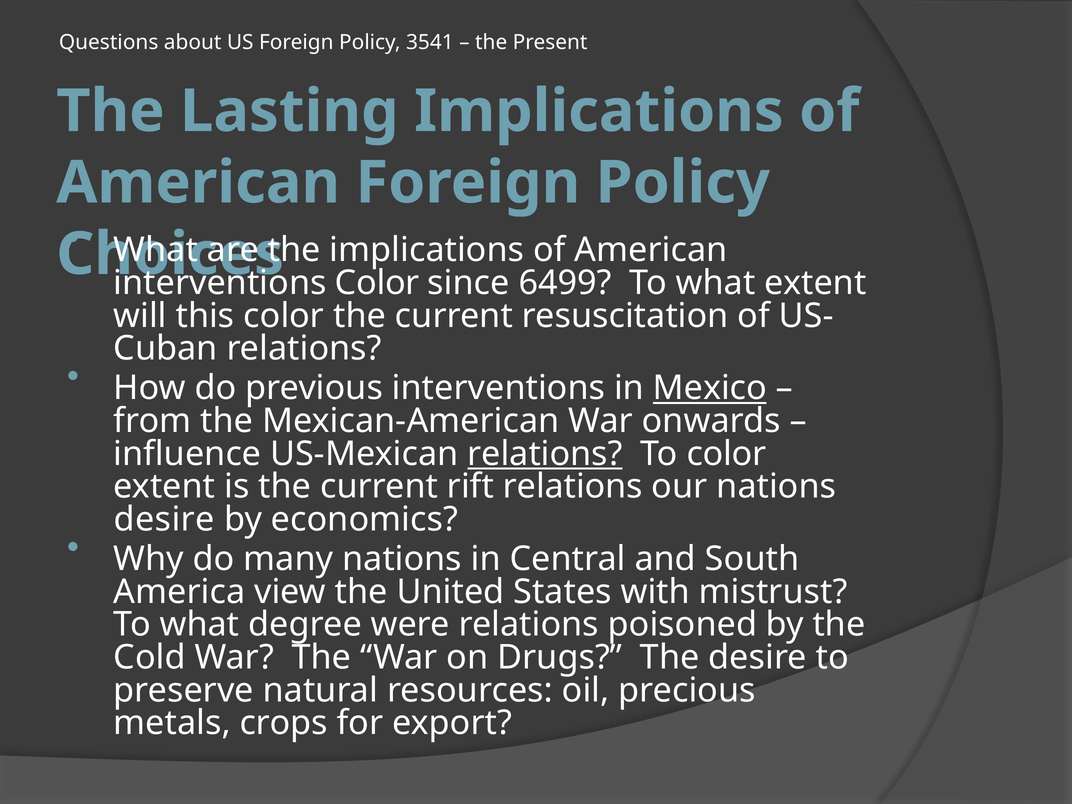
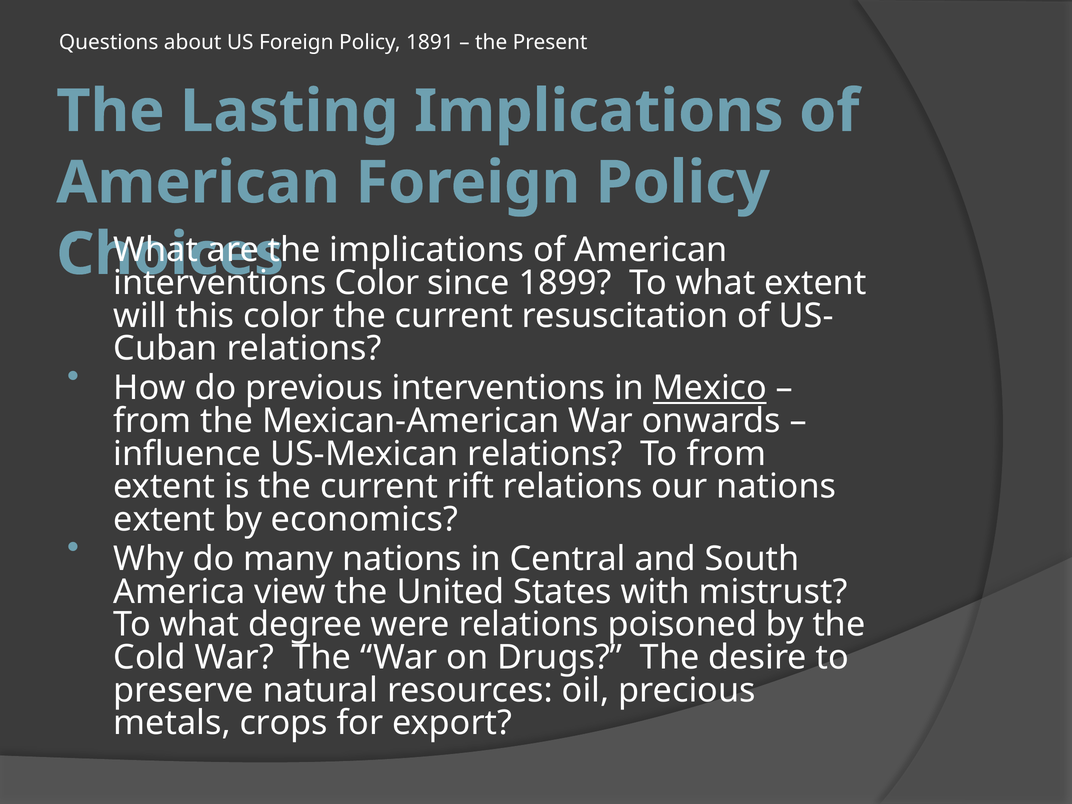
3541: 3541 -> 1891 (430, 42)
6499: 6499 -> 1899 (565, 283)
relations underline: present -> none (545, 454)
To color: color -> from (726, 454)
desire: desire -> extent (164, 520)
